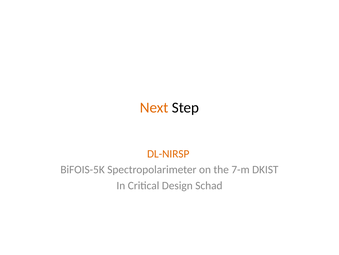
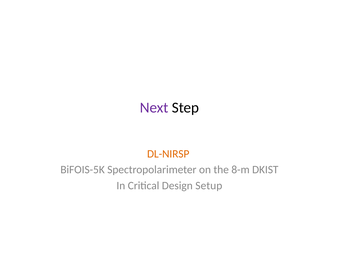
Next colour: orange -> purple (154, 107)
7-m: 7-m -> 8-m (240, 169)
Schad: Schad -> Setup (209, 185)
